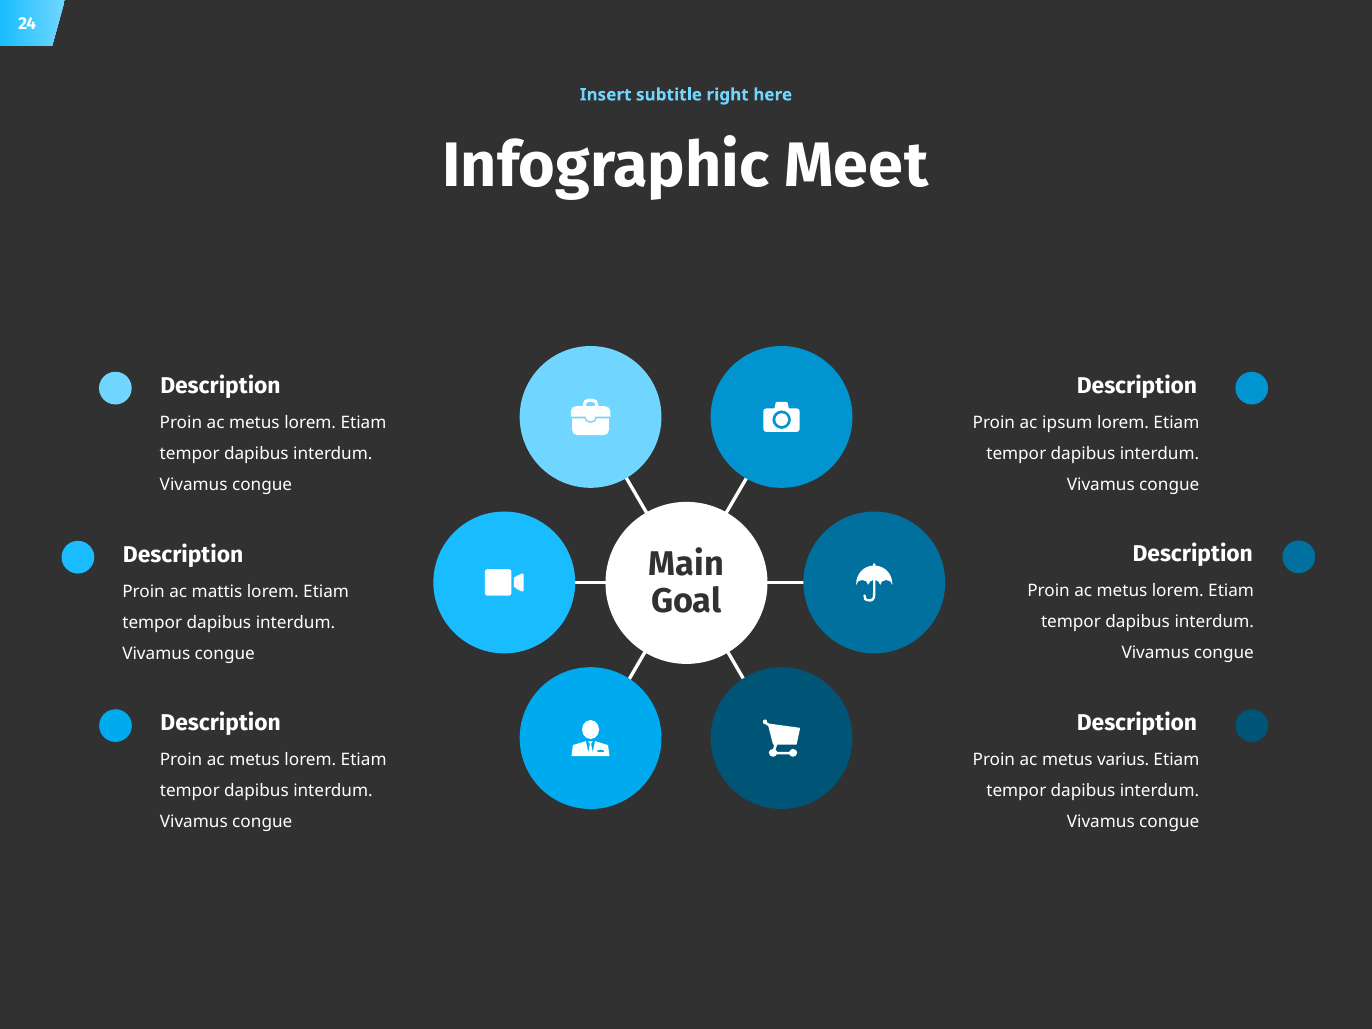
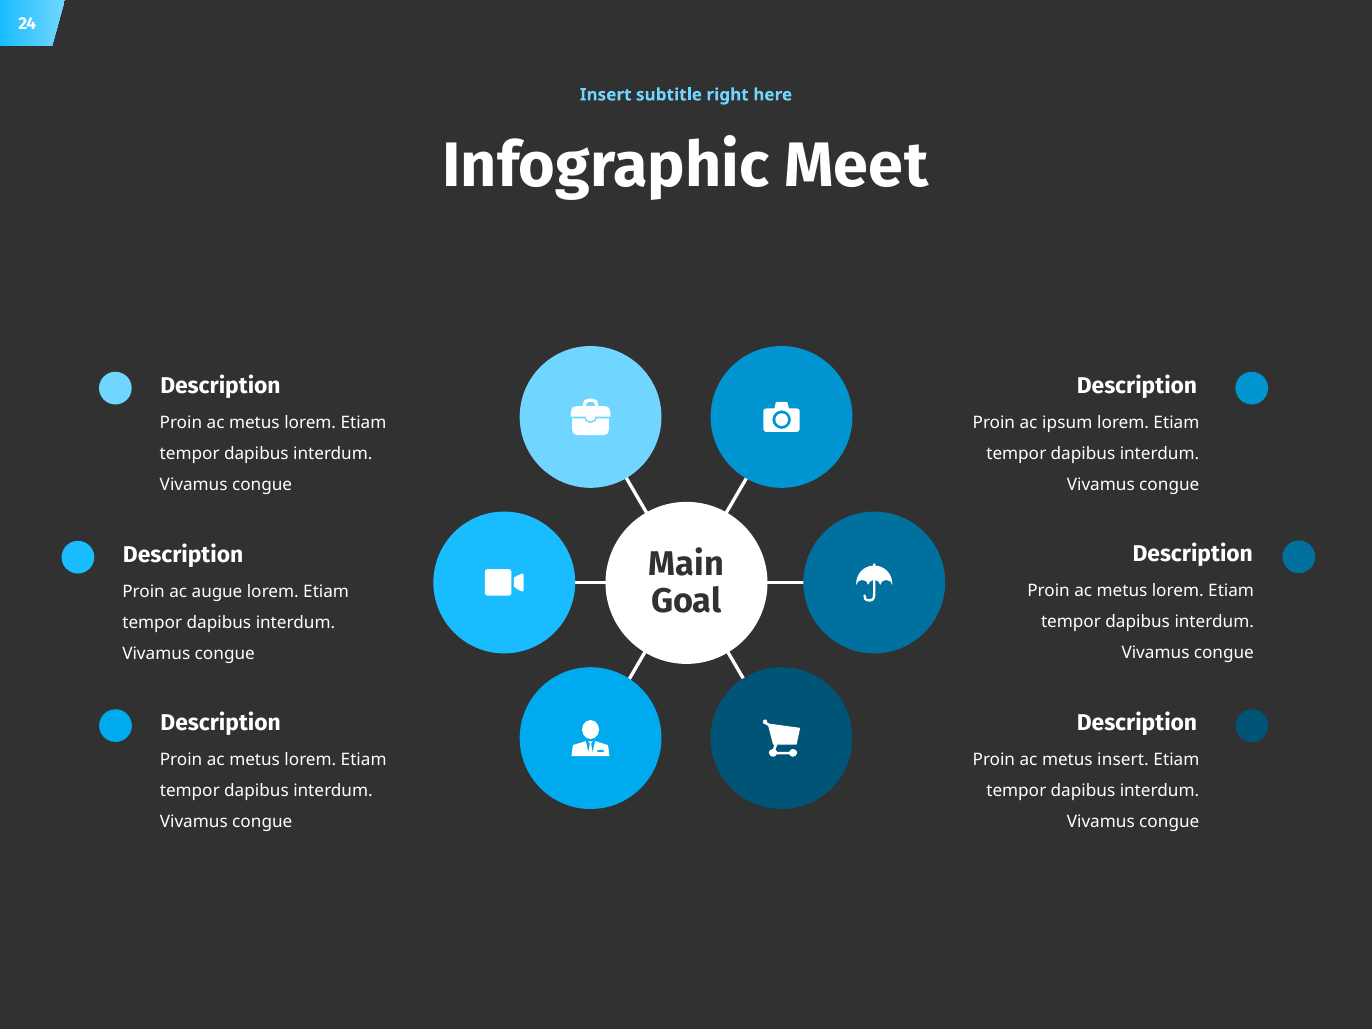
mattis: mattis -> augue (217, 592)
metus varius: varius -> insert (1123, 760)
